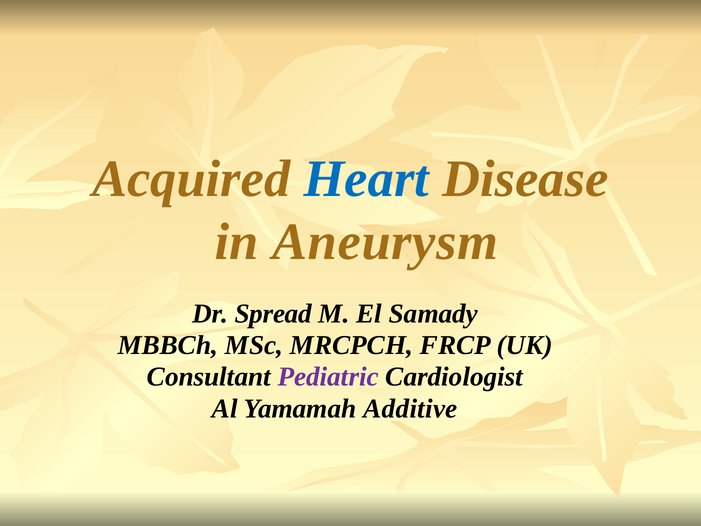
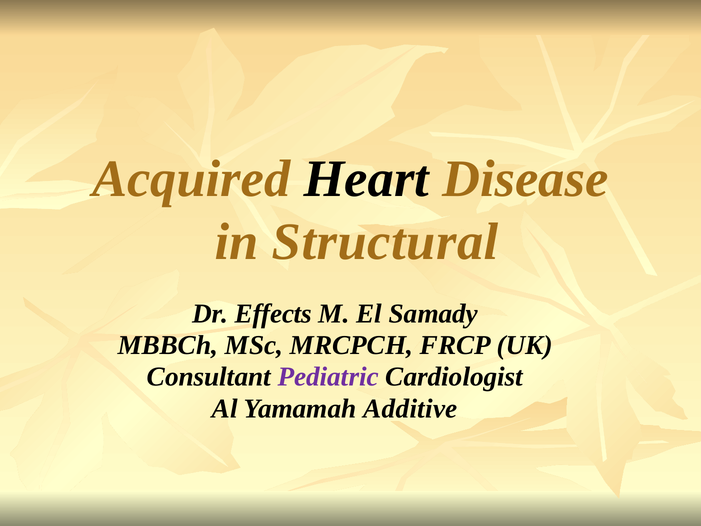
Heart colour: blue -> black (366, 179)
Aneurysm: Aneurysm -> Structural (385, 242)
Spread: Spread -> Effects (273, 313)
